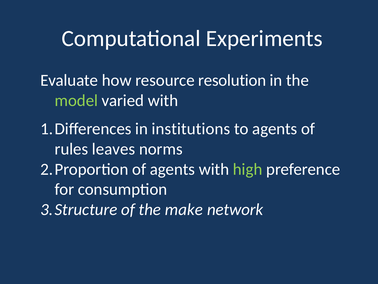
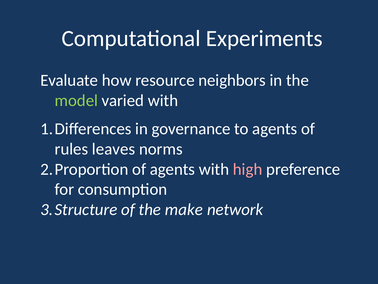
resolution: resolution -> neighbors (232, 80)
institutions: institutions -> governance (191, 129)
high colour: light green -> pink (248, 169)
